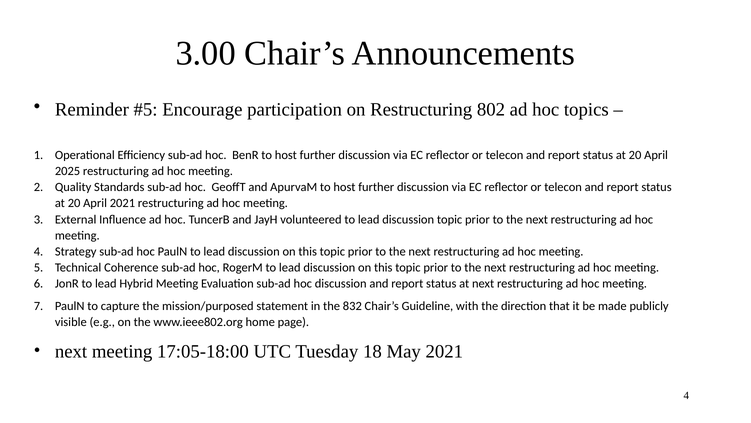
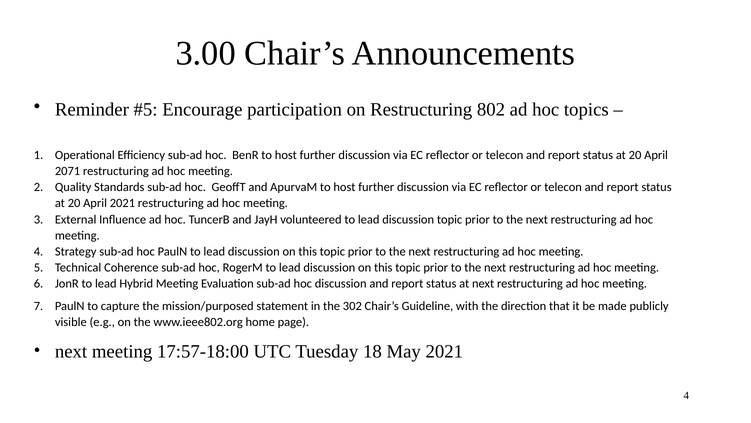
2025: 2025 -> 2071 (68, 171)
832: 832 -> 302 (352, 306)
17:05-18:00: 17:05-18:00 -> 17:57-18:00 (203, 351)
